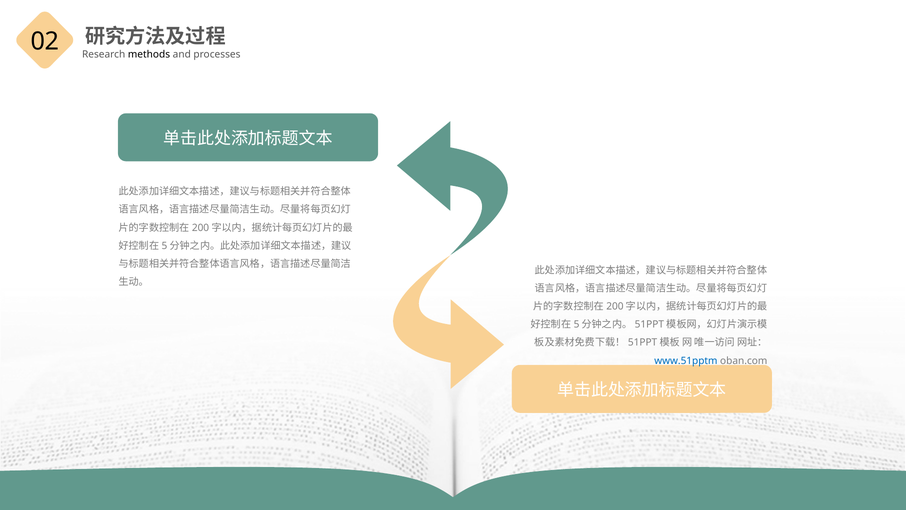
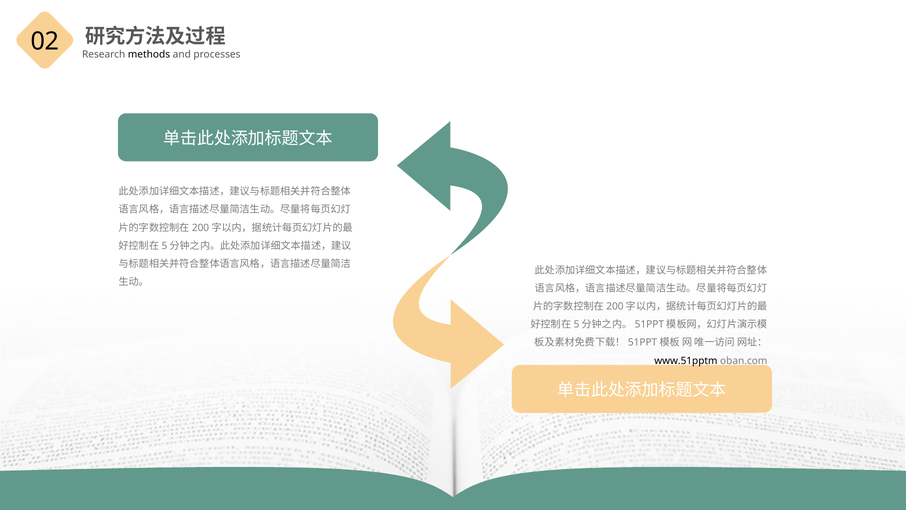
www.51pptm colour: blue -> black (686, 361)
